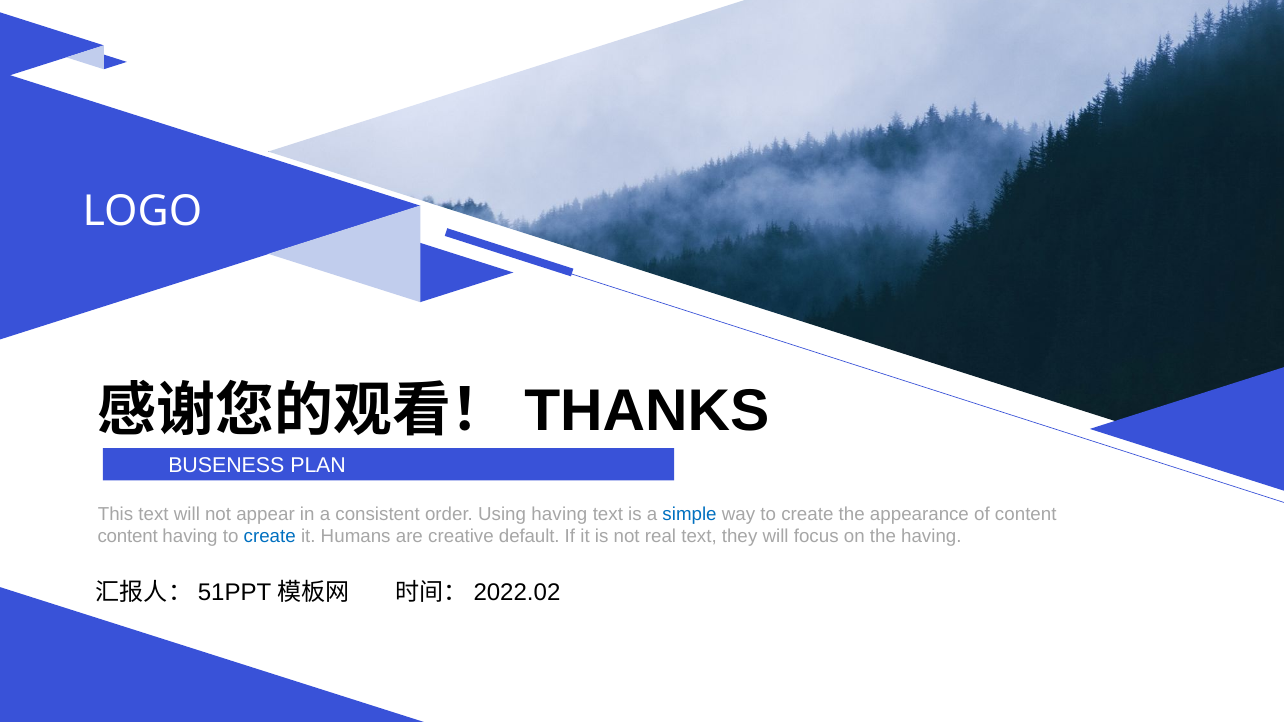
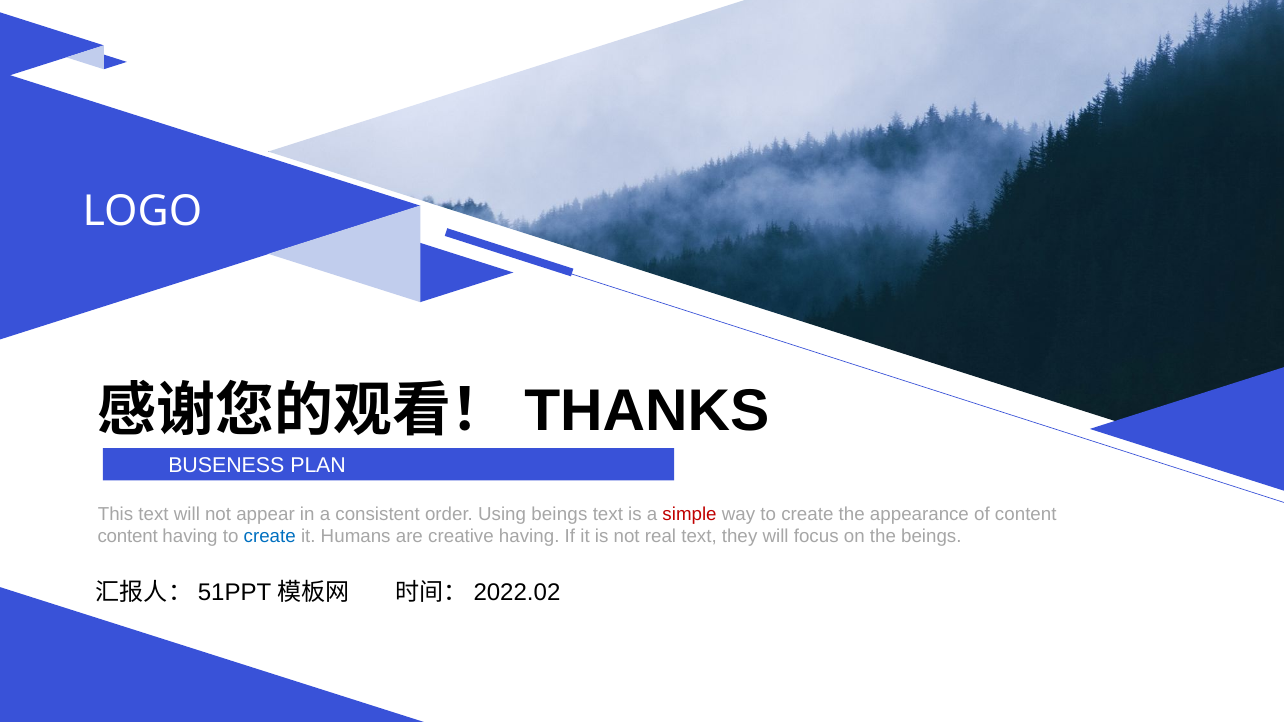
Using having: having -> beings (559, 514)
simple colour: blue -> red (690, 514)
creative default: default -> having (529, 537)
the having: having -> beings (931, 537)
